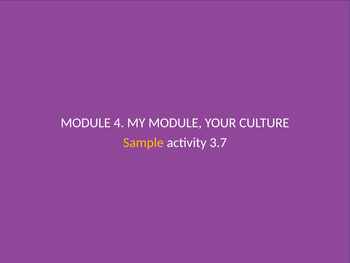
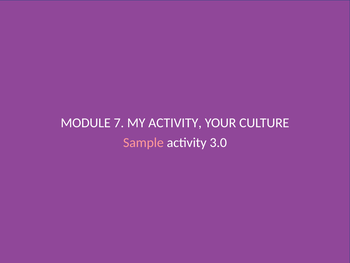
4: 4 -> 7 (119, 123)
MY MODULE: MODULE -> ACTIVITY (175, 123)
Sample colour: yellow -> pink (143, 142)
3.7: 3.7 -> 3.0 (218, 142)
